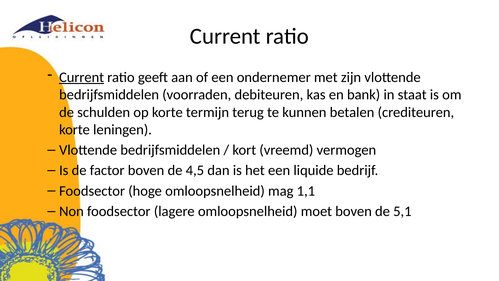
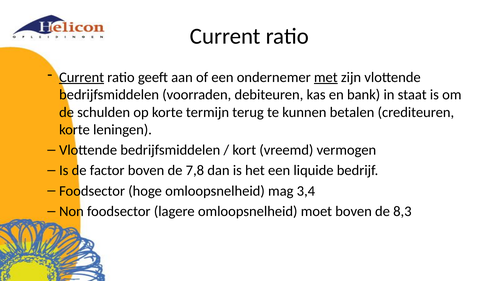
met underline: none -> present (326, 77)
4,5: 4,5 -> 7,8 (195, 170)
1,1: 1,1 -> 3,4 (306, 191)
5,1: 5,1 -> 8,3 (402, 211)
